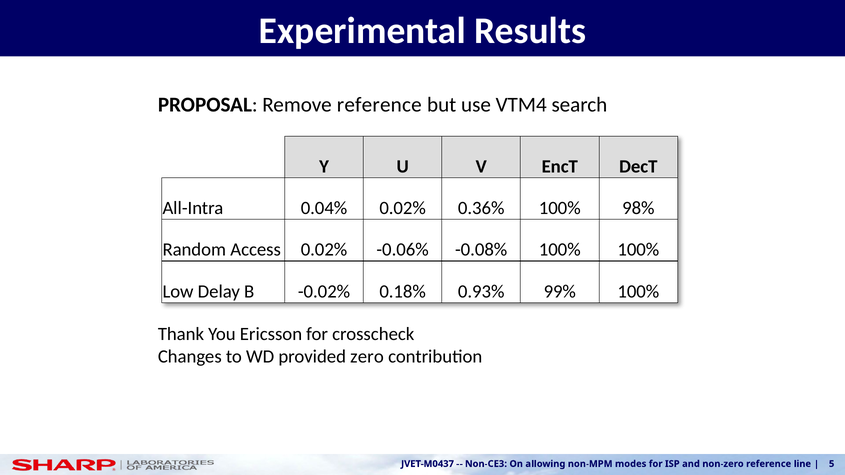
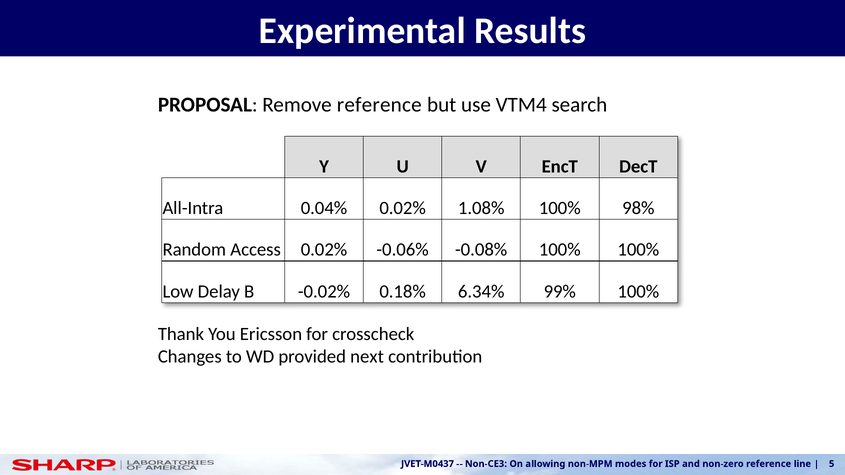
0.36%: 0.36% -> 1.08% (481, 208)
0.93%: 0.93% -> 6.34% (481, 292)
zero: zero -> next (367, 357)
